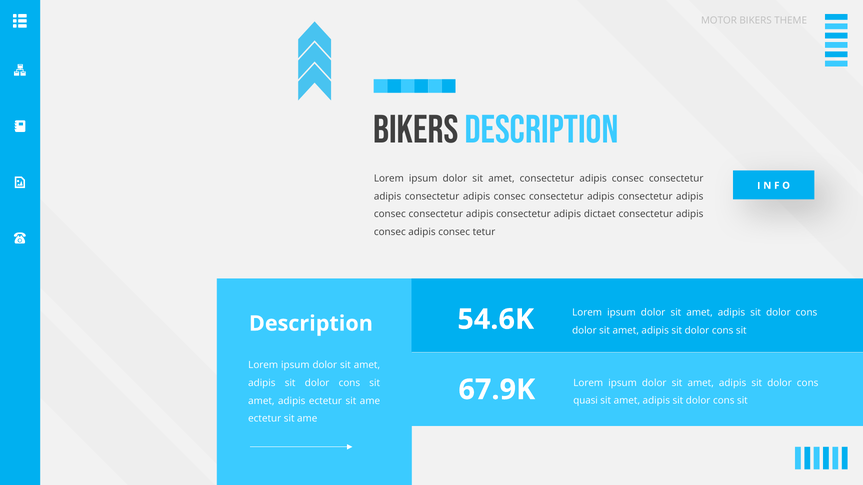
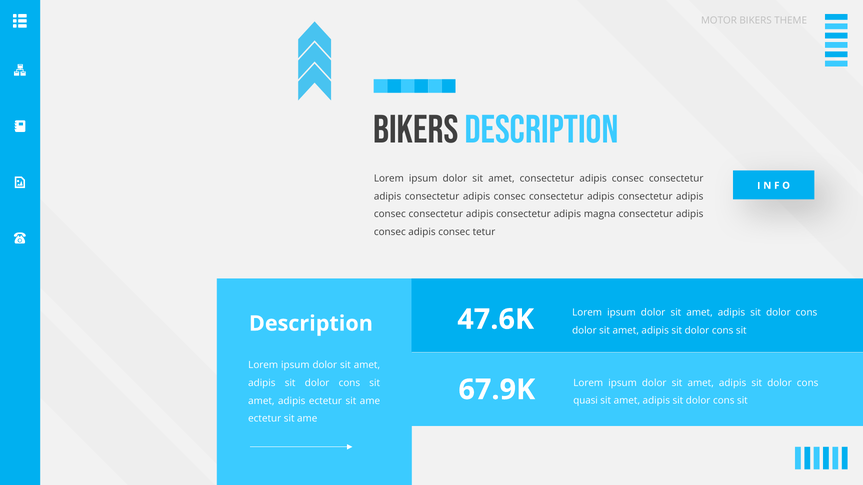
dictaet: dictaet -> magna (600, 214)
54.6K: 54.6K -> 47.6K (496, 320)
